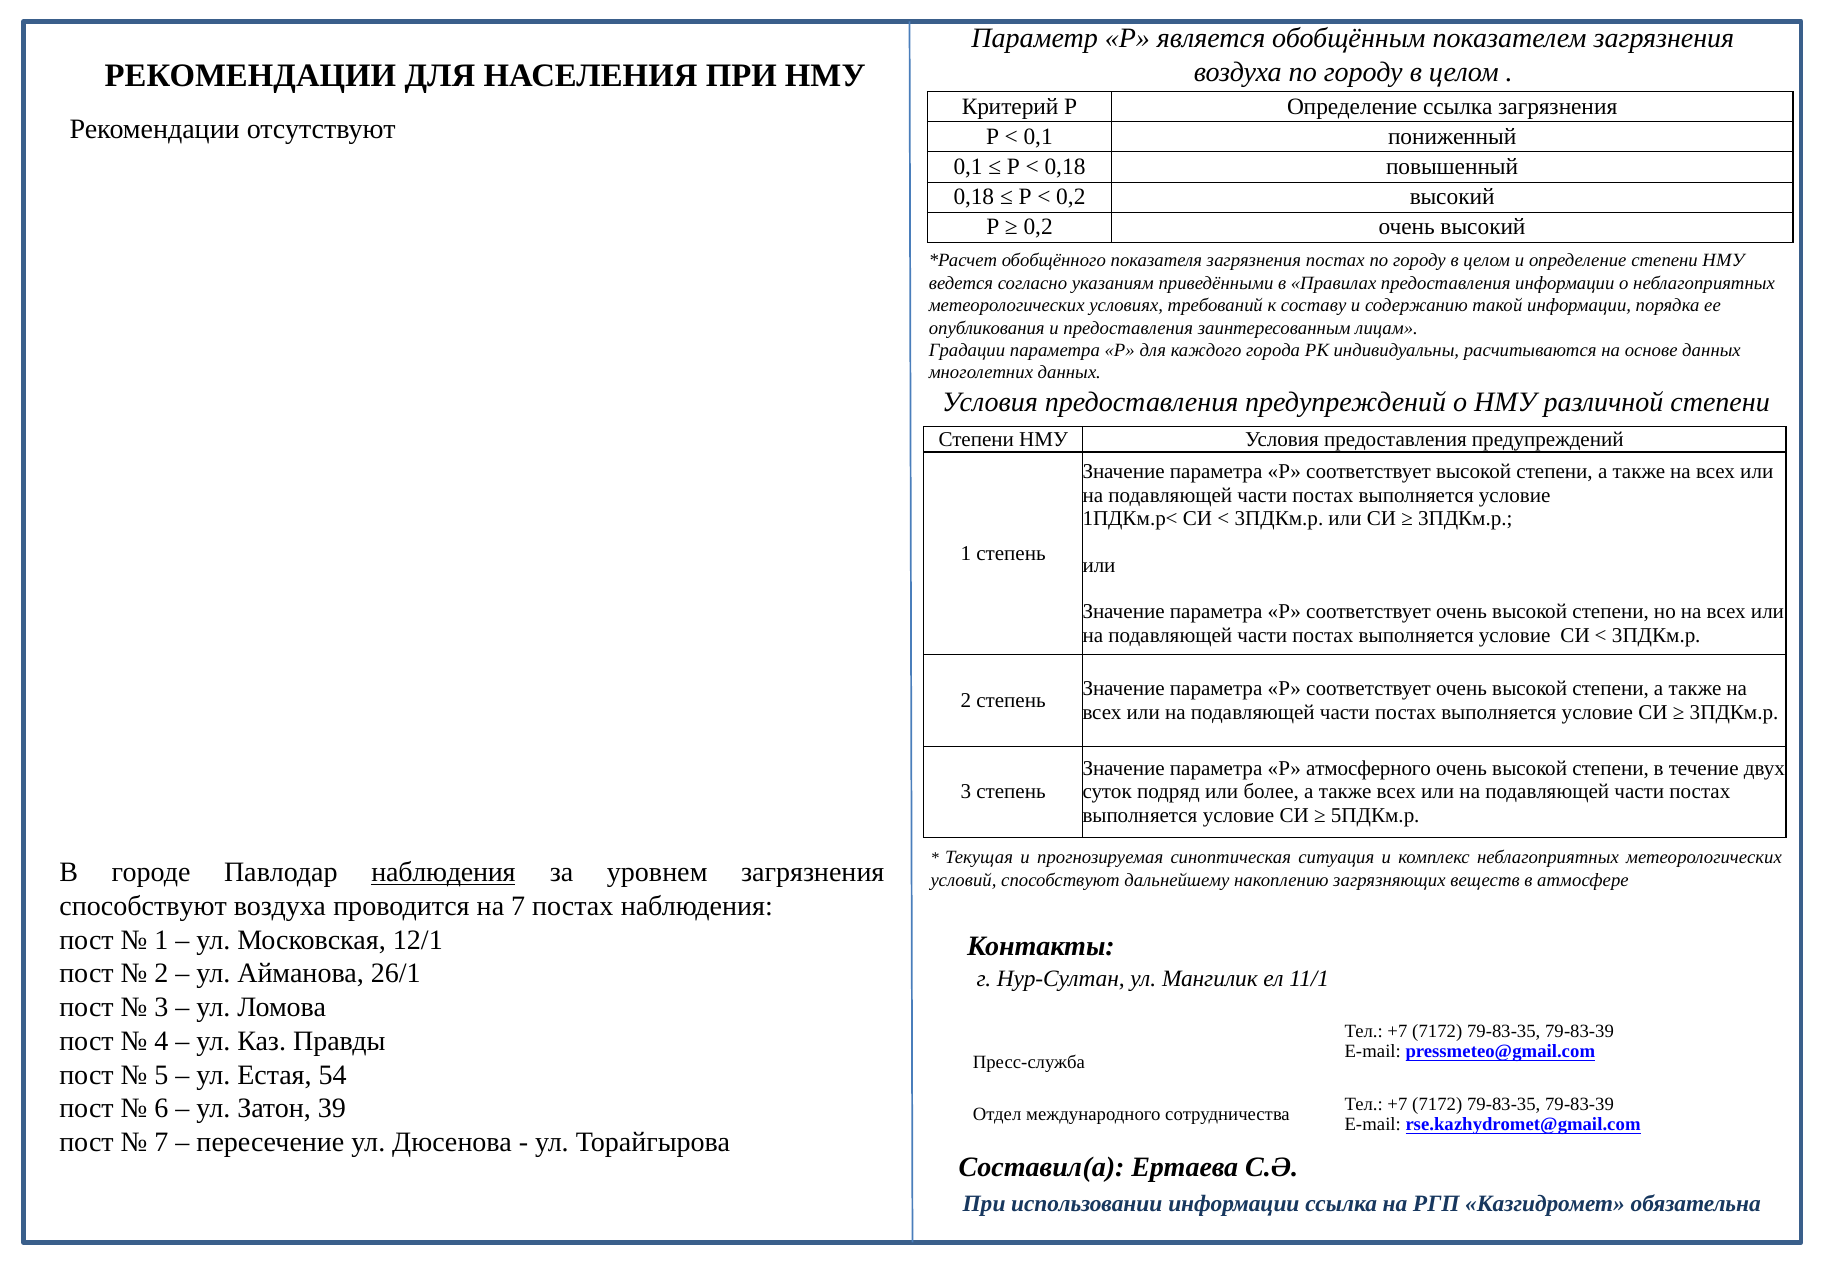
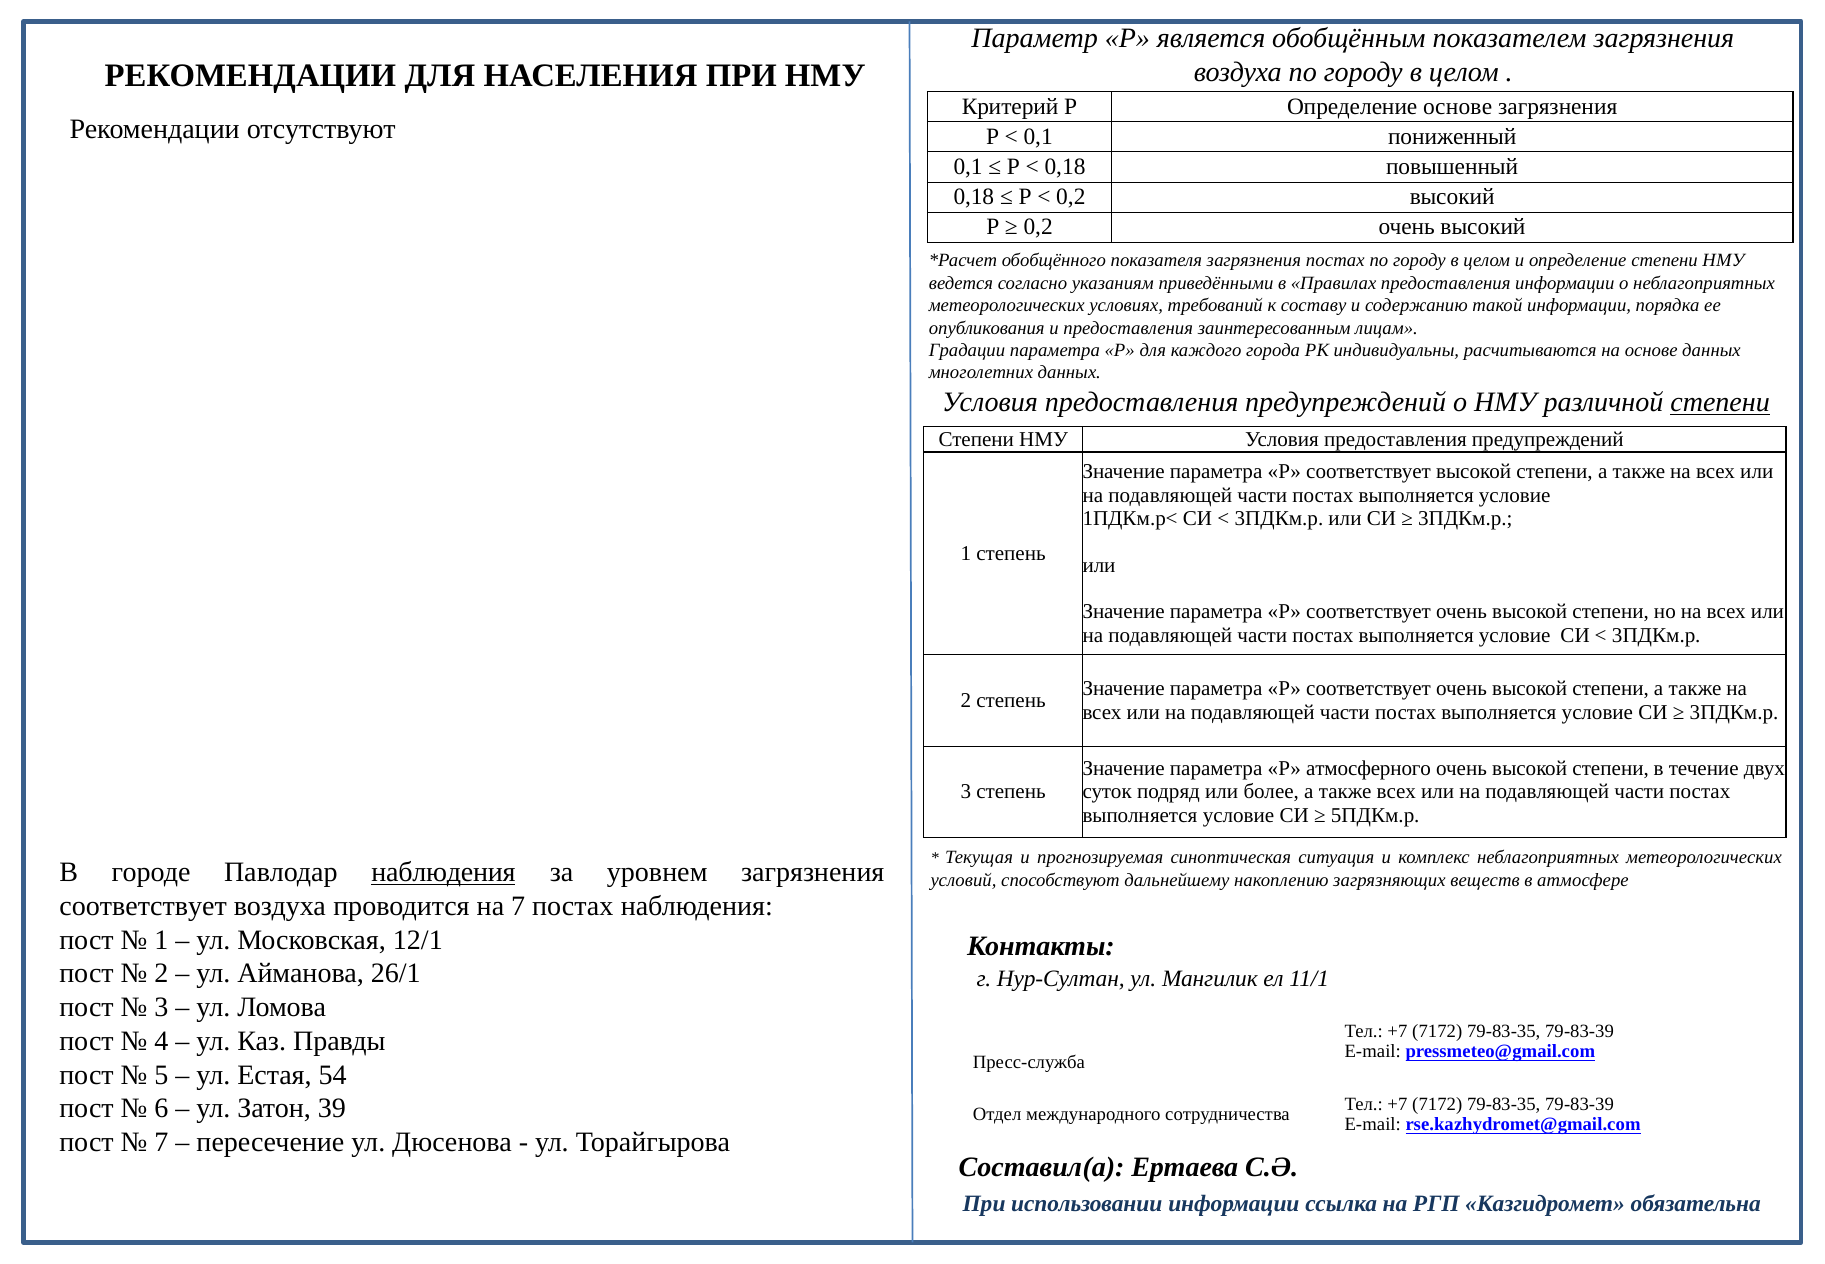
Определение ссылка: ссылка -> основе (1458, 106)
степени underline: none -> present (1720, 402)
способствуют: способствуют -> соответствует (143, 906)
